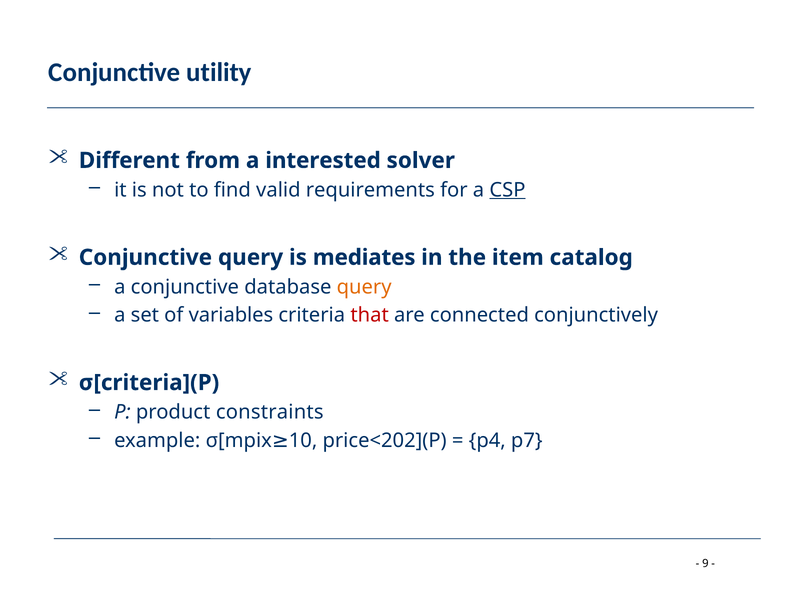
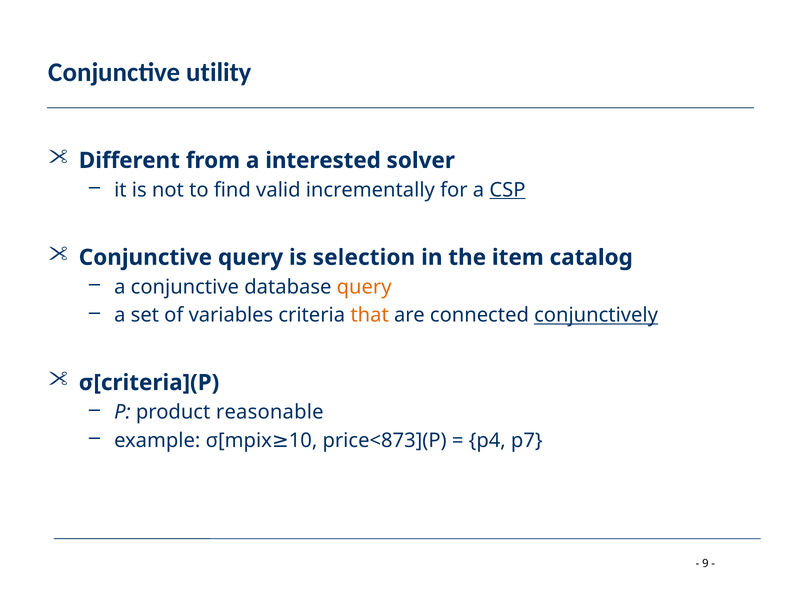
requirements: requirements -> incrementally (370, 190)
mediates: mediates -> selection (364, 257)
that colour: red -> orange (370, 315)
conjunctively underline: none -> present (596, 315)
constraints: constraints -> reasonable (270, 412)
price<202](P: price<202](P -> price<873](P (385, 440)
